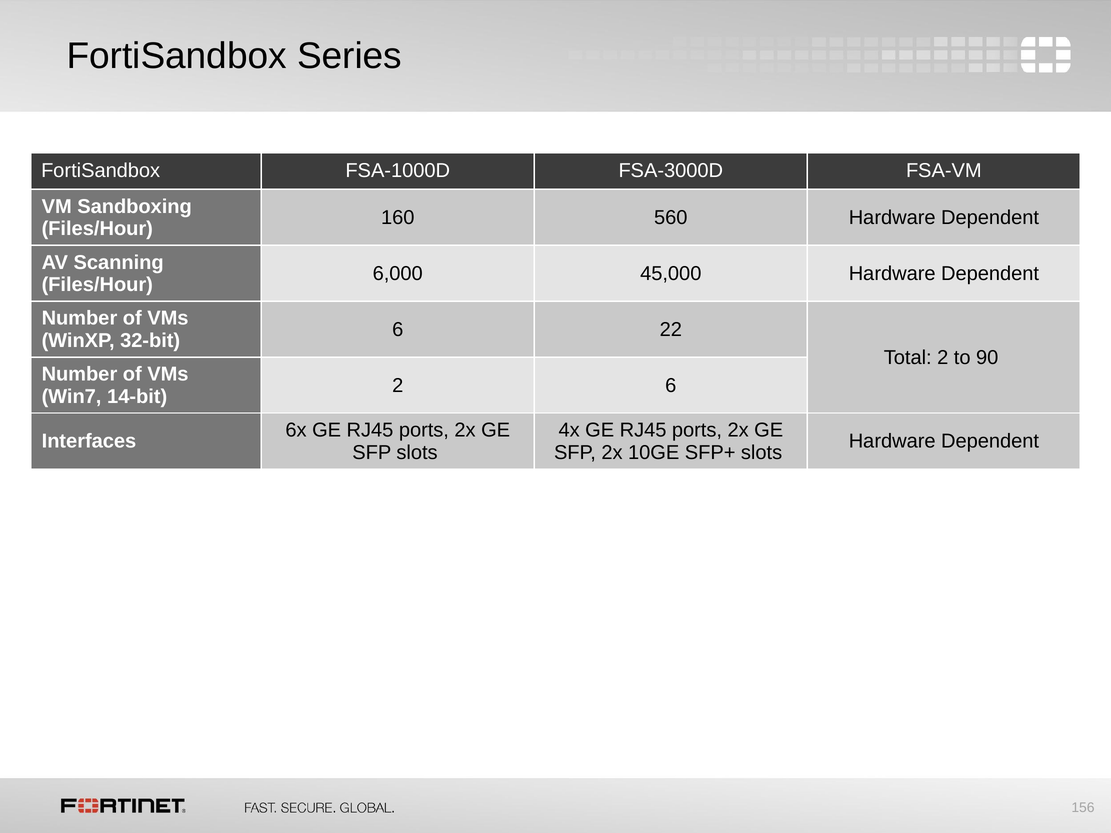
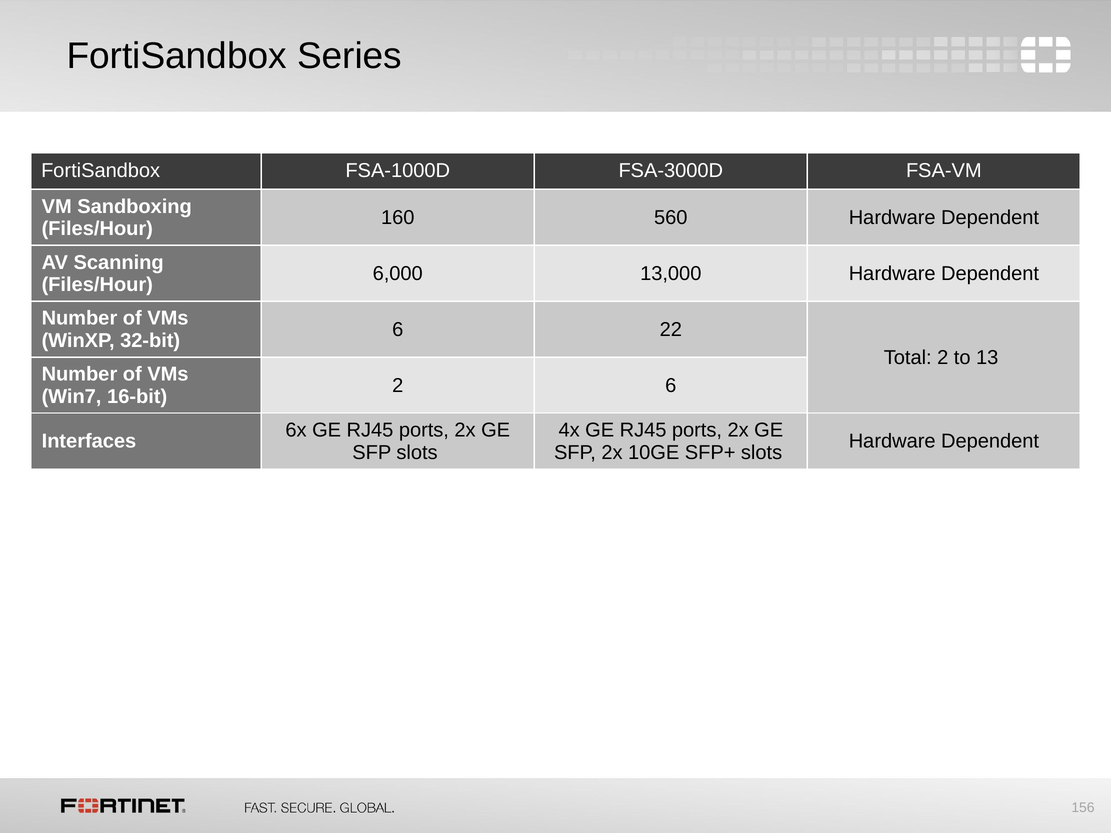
45,000: 45,000 -> 13,000 (671, 274)
90: 90 -> 13 (987, 358)
14-bit: 14-bit -> 16-bit (137, 397)
